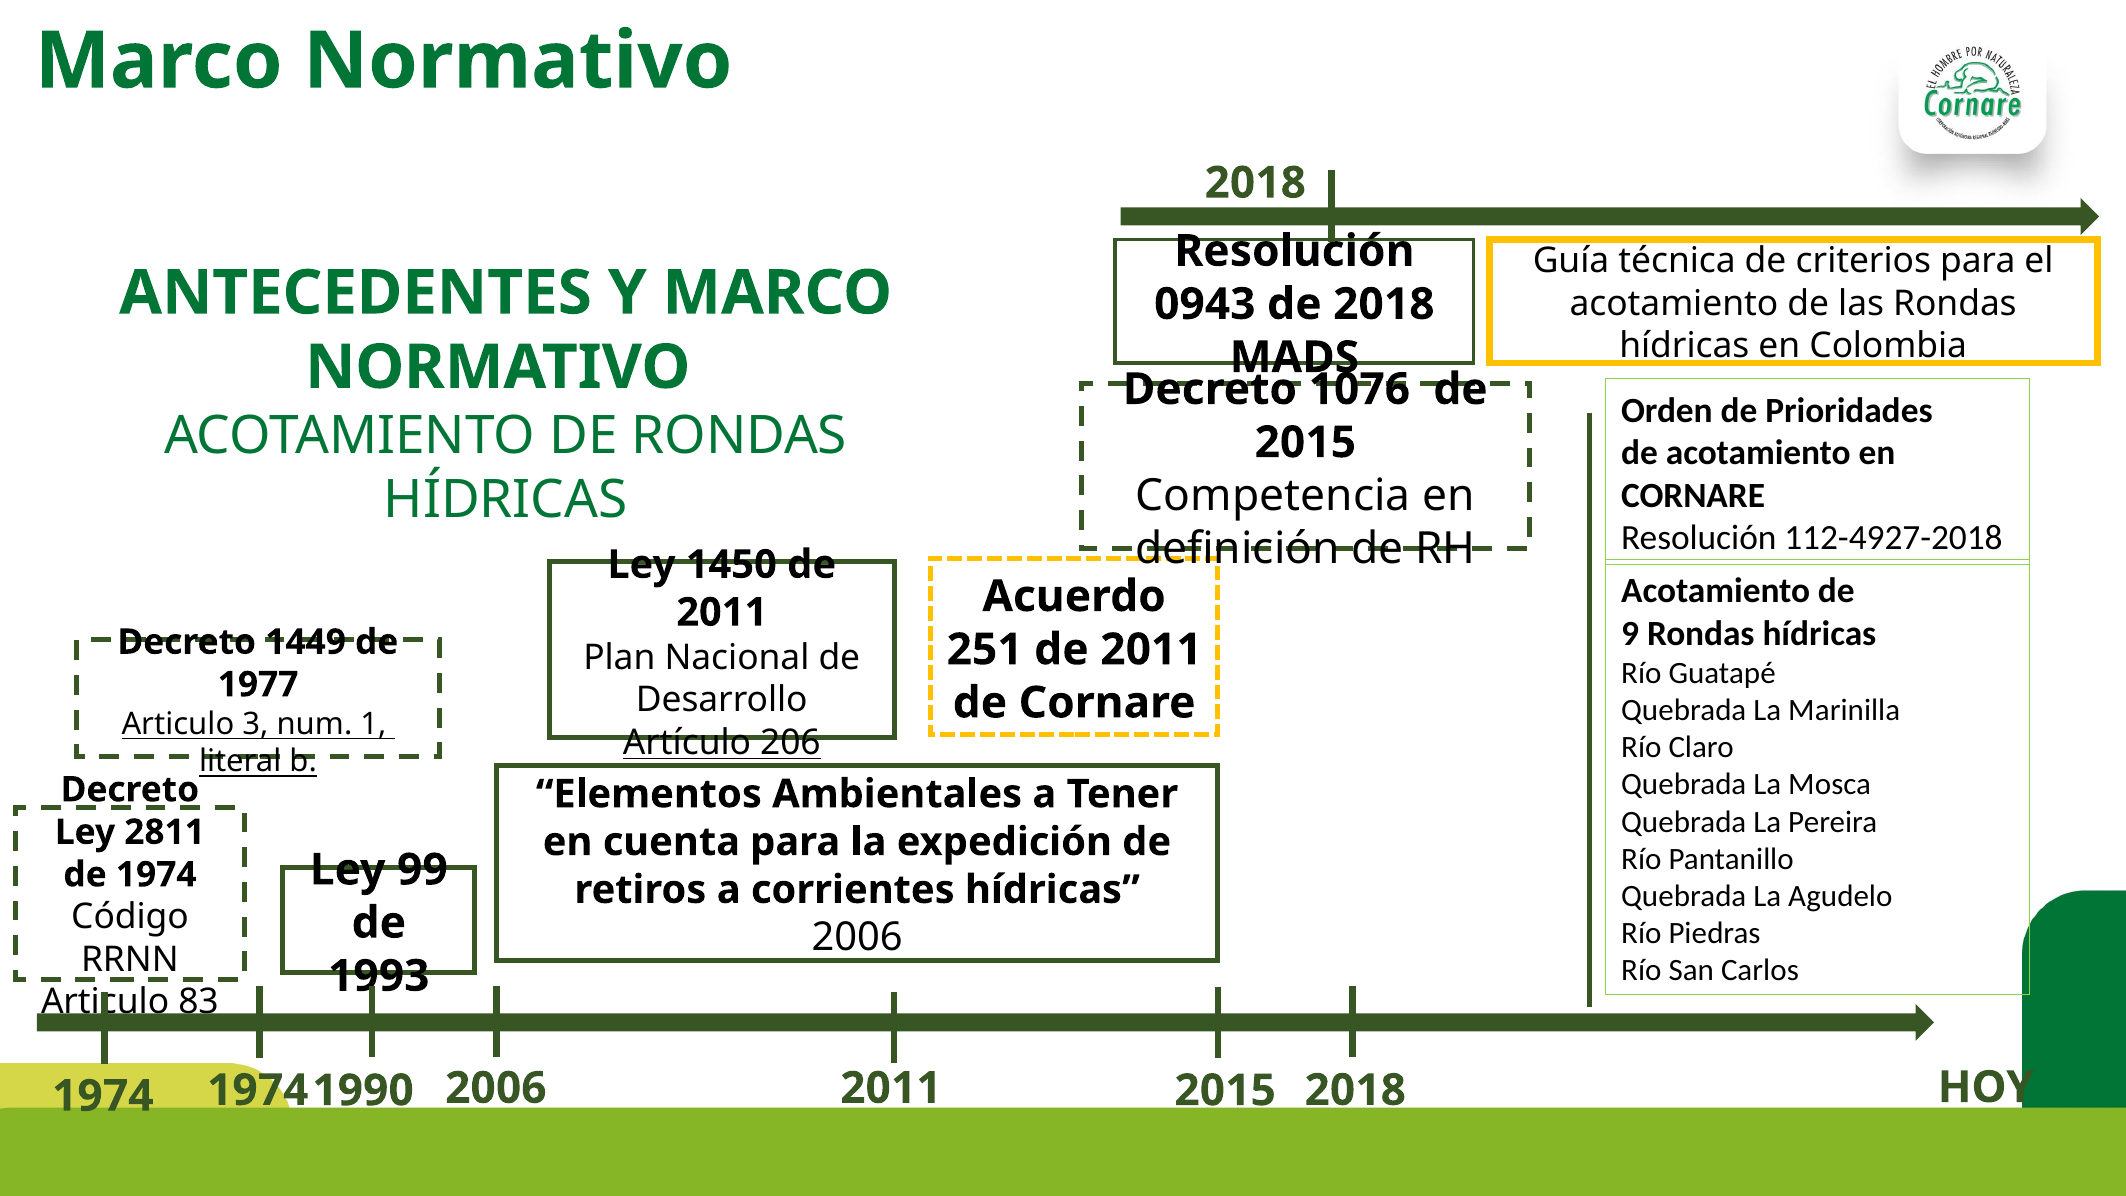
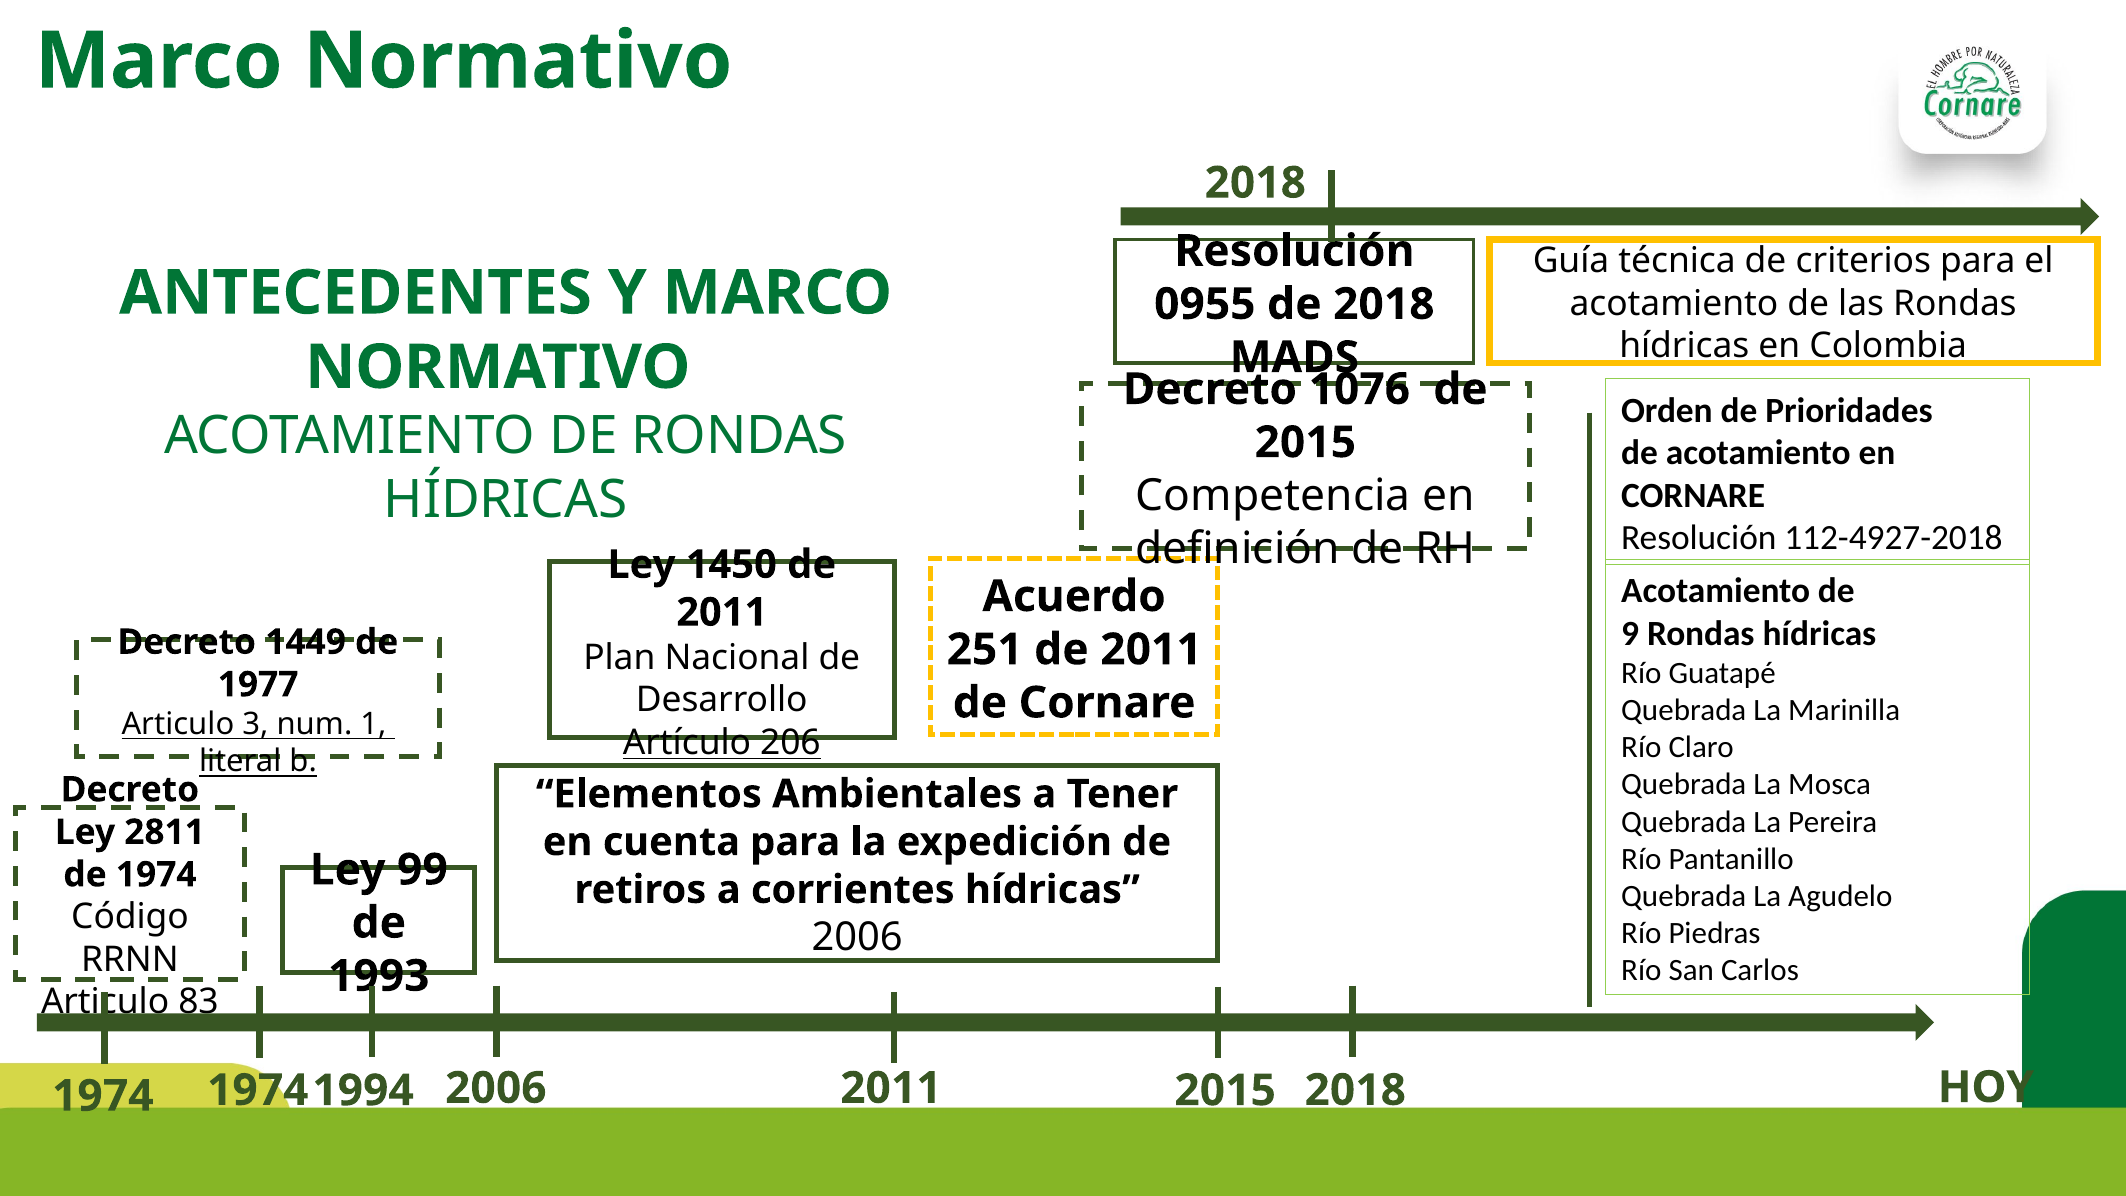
0943: 0943 -> 0955 (1205, 304)
1990: 1990 -> 1994 (363, 1090)
